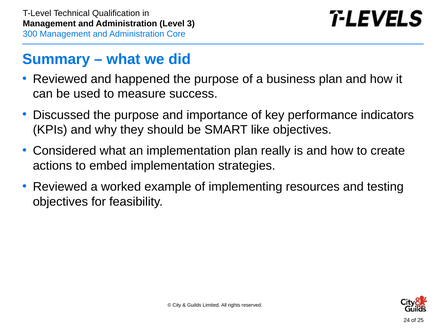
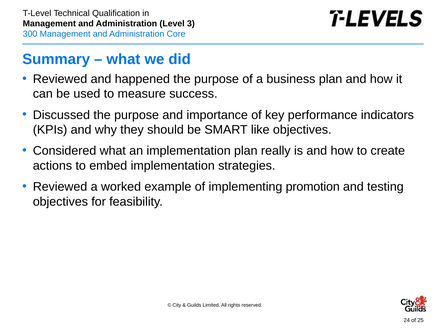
resources: resources -> promotion (313, 187)
